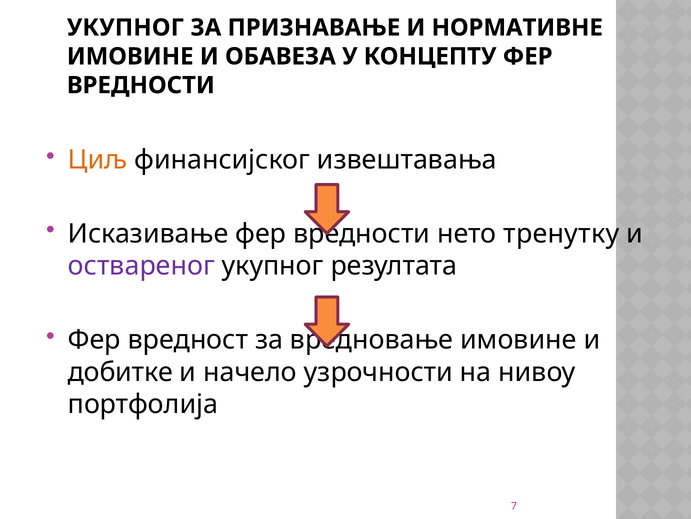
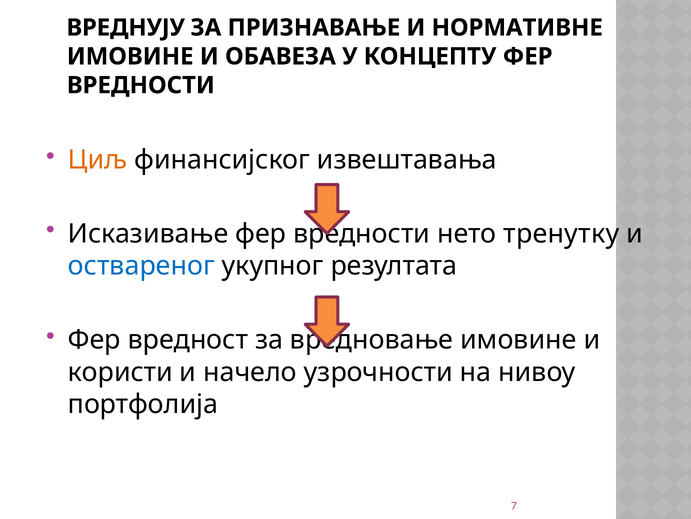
УКУПНОГ: УКУПНОГ -> ВРЕДНУЈУ (126, 28)
оствареног colour: purple -> blue (141, 266)
добитке: добитке -> користи (120, 372)
